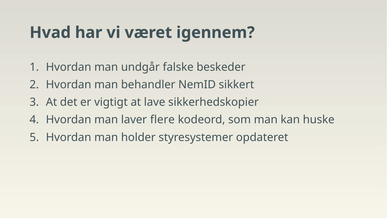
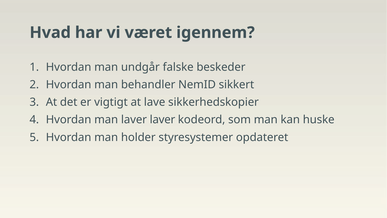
laver flere: flere -> laver (163, 120)
